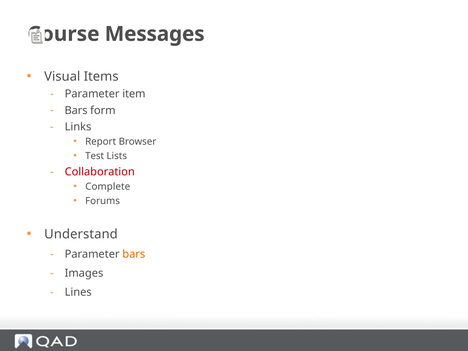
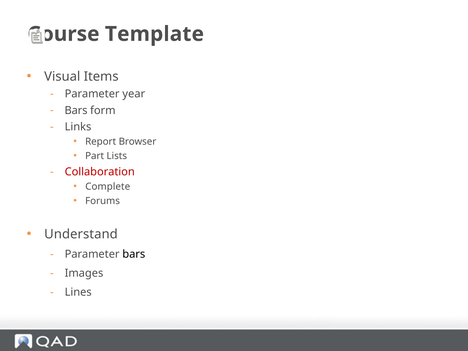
Messages: Messages -> Template (154, 34)
item: item -> year (134, 94)
Test: Test -> Part (95, 156)
bars colour: orange -> black (134, 254)
